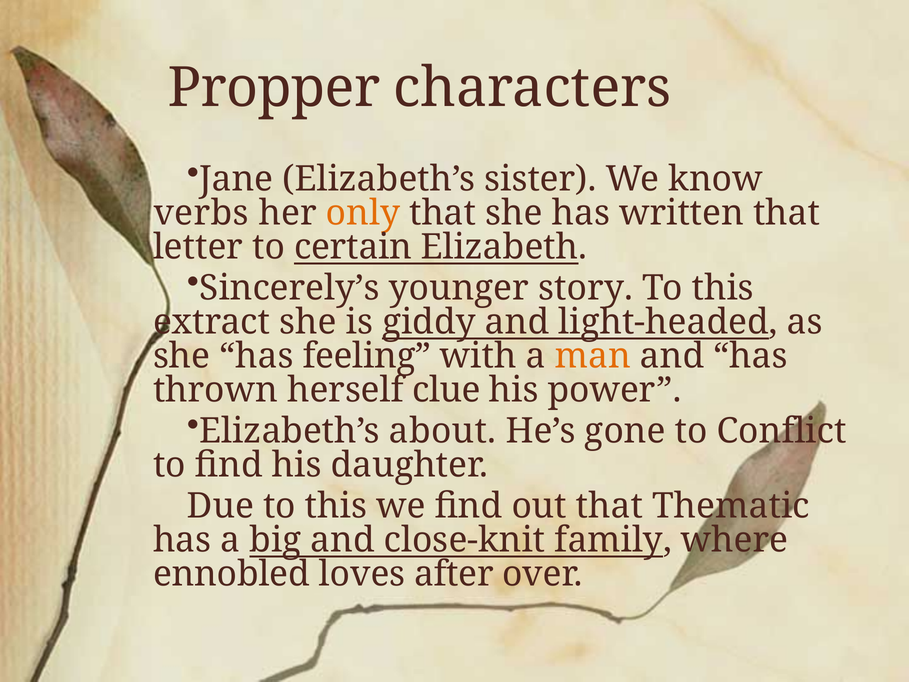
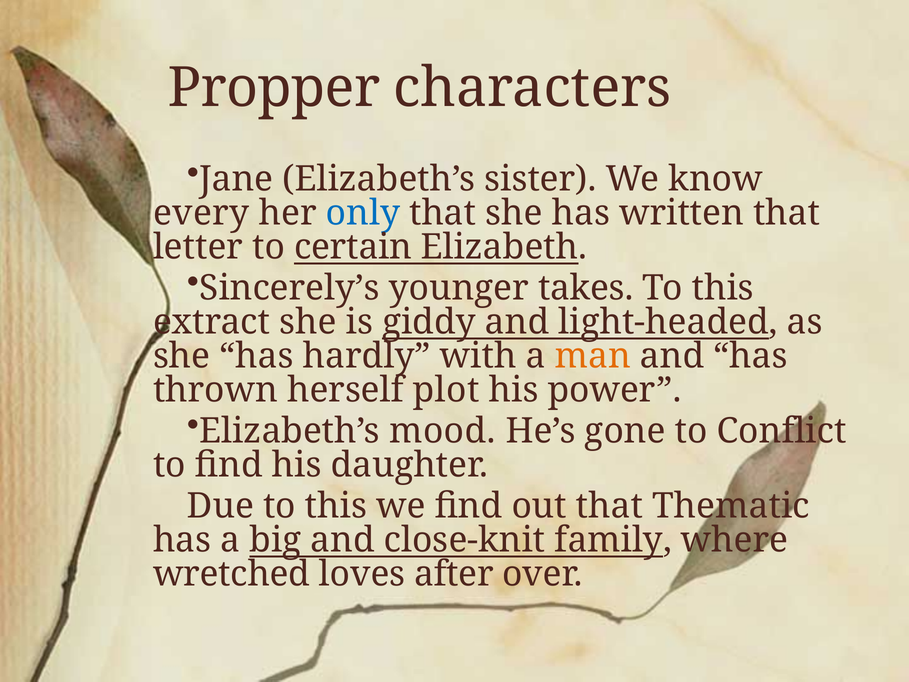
verbs: verbs -> every (201, 213)
only colour: orange -> blue (363, 213)
story: story -> takes (586, 288)
feeling: feeling -> hardly (367, 356)
clue: clue -> plot (446, 390)
about: about -> mood (443, 431)
ennobled: ennobled -> wretched (232, 574)
